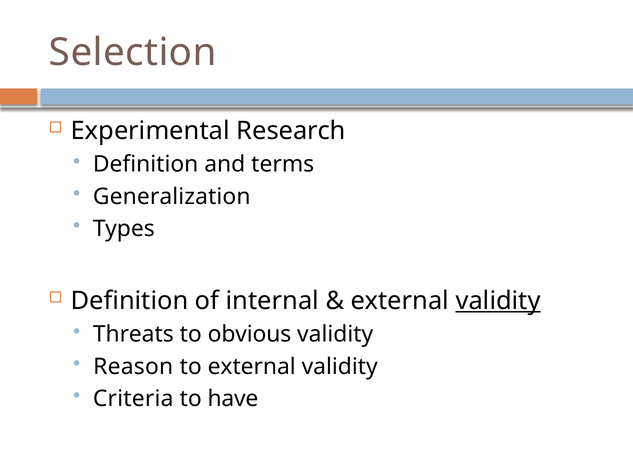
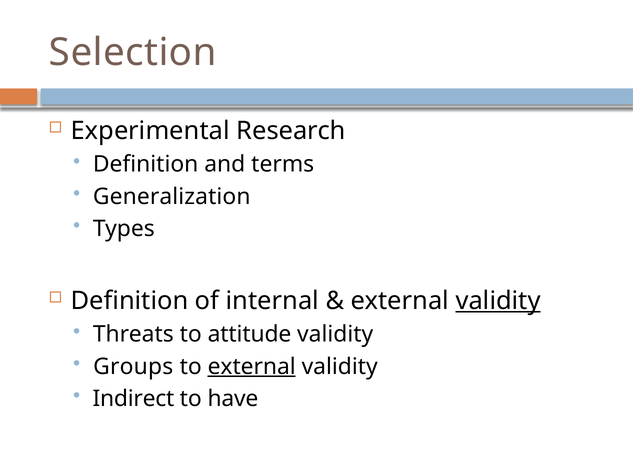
obvious: obvious -> attitude (249, 335)
Reason: Reason -> Groups (133, 367)
external underline: none -> present (252, 367)
Criteria: Criteria -> Indirect (133, 399)
